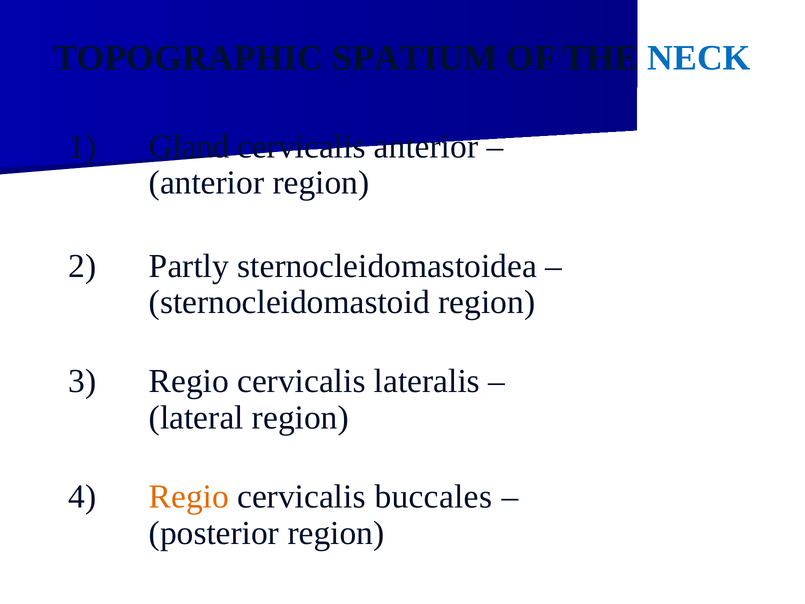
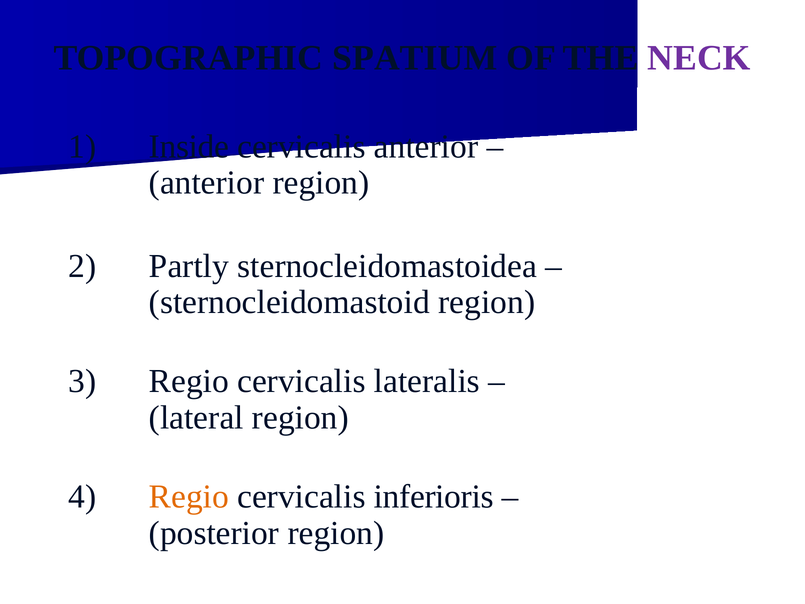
NECK colour: blue -> purple (699, 58)
Gland: Gland -> Inside (189, 146)
buccales: buccales -> inferioris (434, 497)
